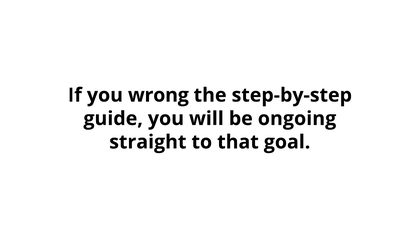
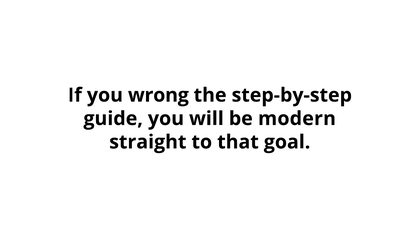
ongoing: ongoing -> modern (297, 119)
